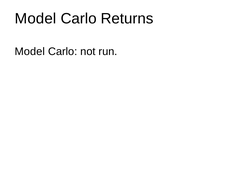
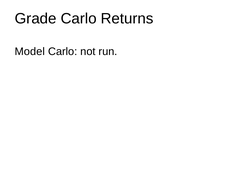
Model: Model -> Grade (36, 19)
